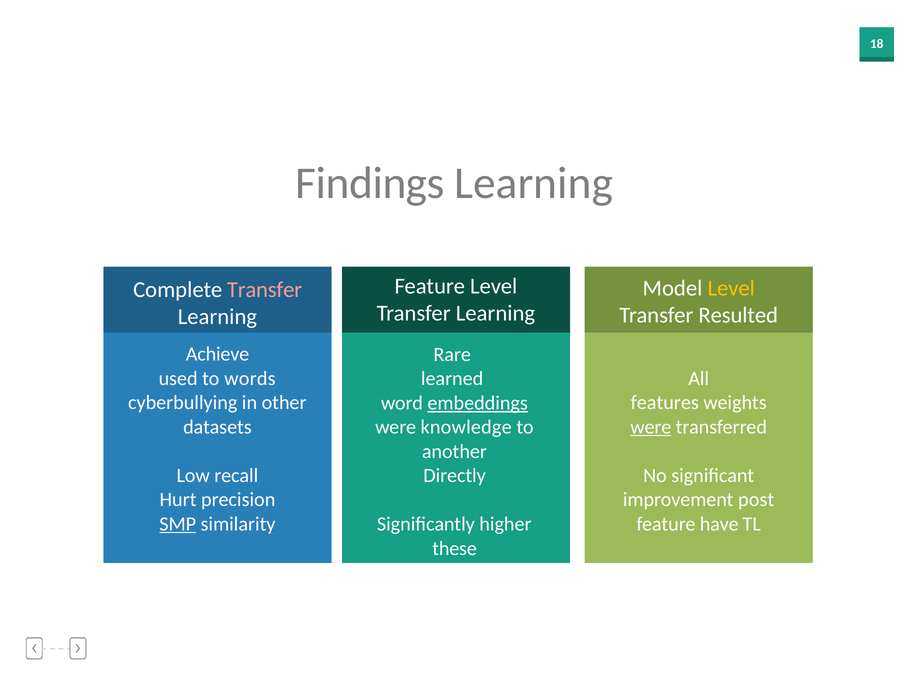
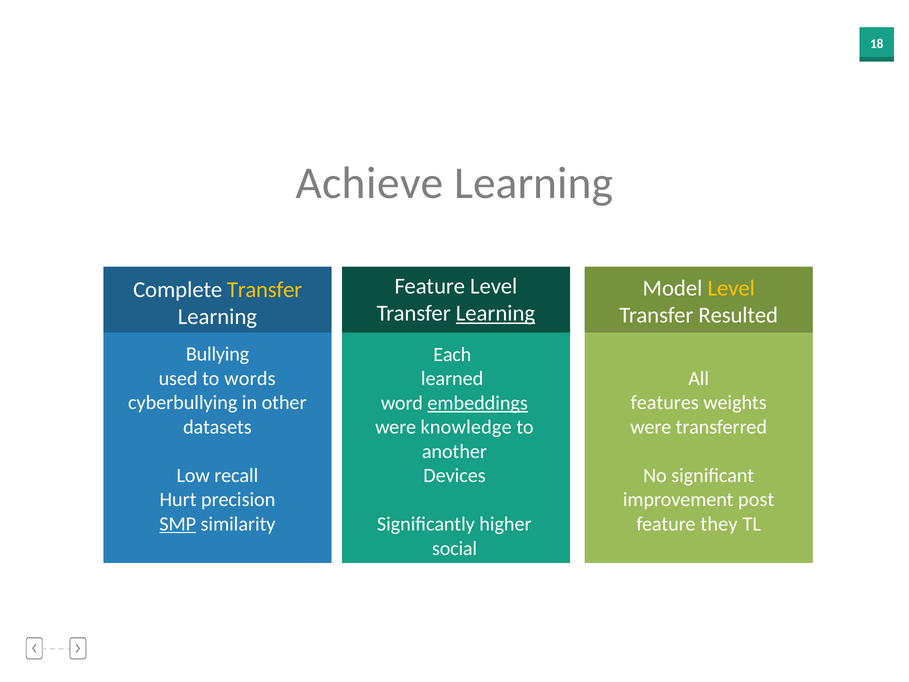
Findings: Findings -> Achieve (370, 183)
Transfer colour: pink -> yellow (265, 289)
Learning underline: none -> present (495, 313)
Achieve: Achieve -> Bullying (218, 354)
Rare: Rare -> Each (452, 354)
were underline: present -> none (651, 427)
Directly: Directly -> Devices (454, 476)
have: have -> they (719, 524)
these: these -> social (455, 548)
